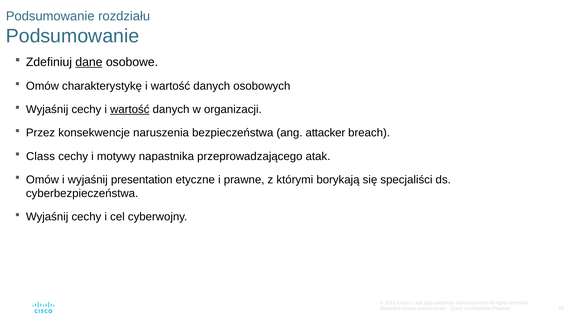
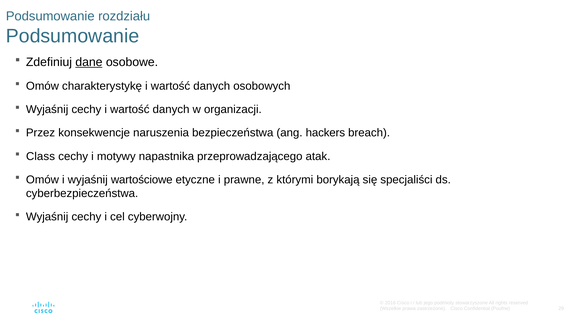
wartość underline: present -> none (130, 110)
attacker: attacker -> hackers (325, 133)
presentation: presentation -> wartościowe (142, 180)
